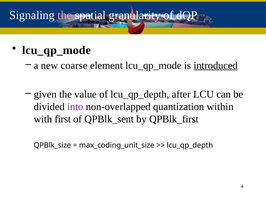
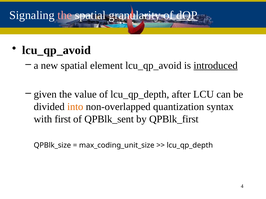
dQP underline: none -> present (187, 15)
lcu_qp_mode: lcu_qp_mode -> lcu_qp_avoid (56, 50)
new coarse: coarse -> spatial (74, 66)
element lcu_qp_mode: lcu_qp_mode -> lcu_qp_avoid (153, 66)
into colour: purple -> orange (75, 107)
within: within -> syntax (220, 107)
